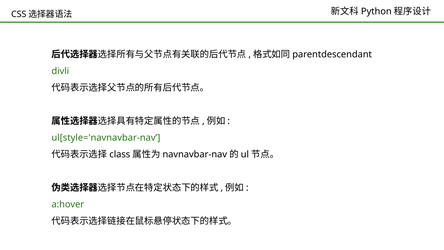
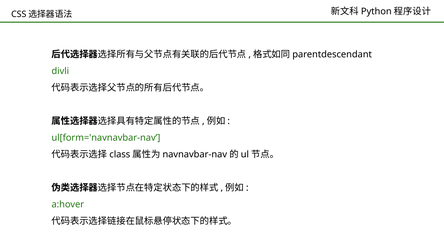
ul[style='navnavbar-nav: ul[style='navnavbar-nav -> ul[form='navnavbar-nav (106, 138)
